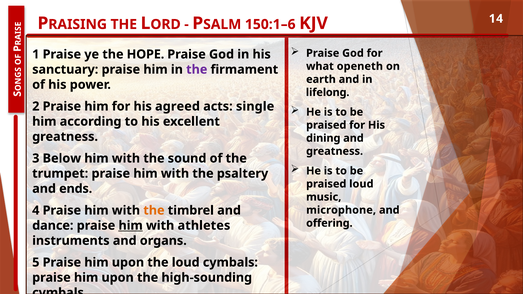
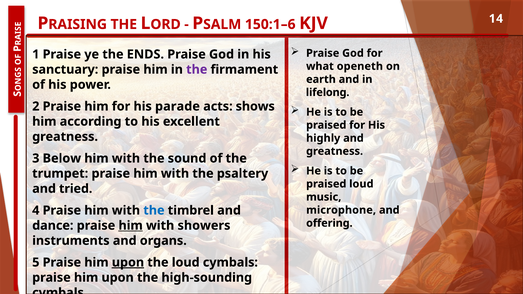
HOPE: HOPE -> ENDS (145, 54)
agreed: agreed -> parade (177, 106)
single: single -> shows (255, 106)
dining: dining -> highly (323, 138)
ends: ends -> tried (76, 189)
the colour: orange -> blue (154, 210)
athletes: athletes -> showers (204, 226)
upon underline: none -> present (128, 263)
